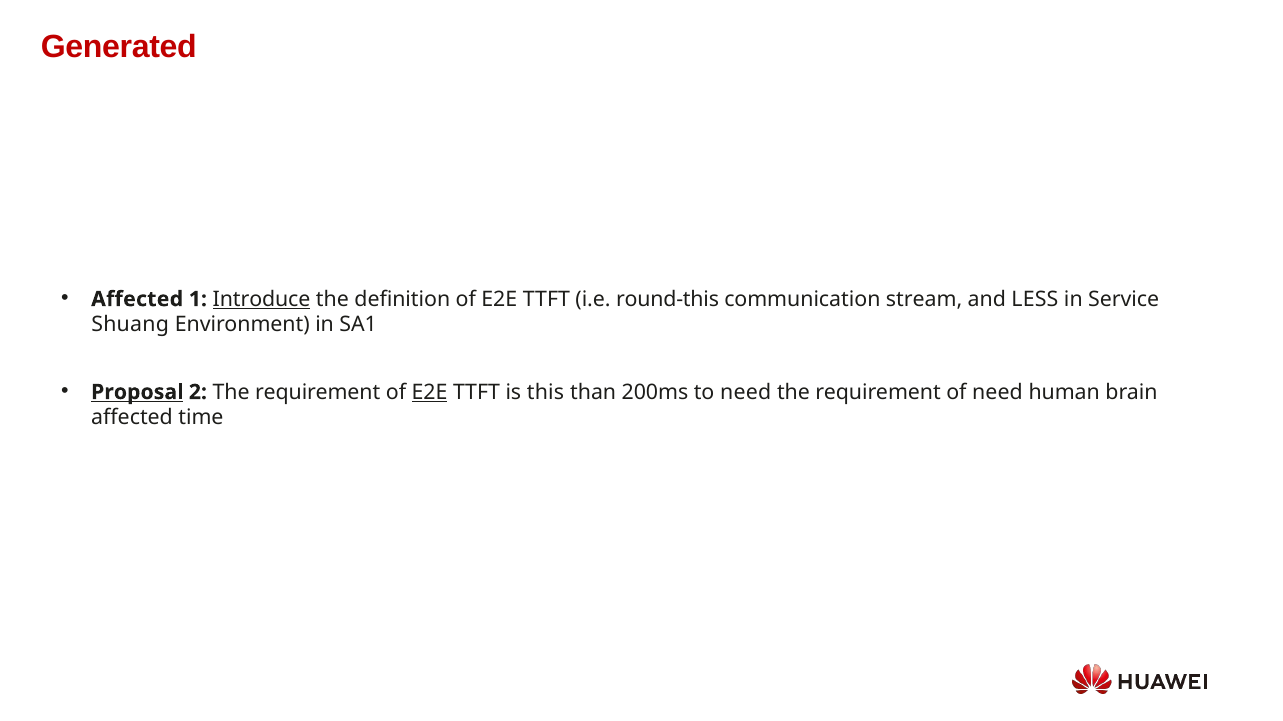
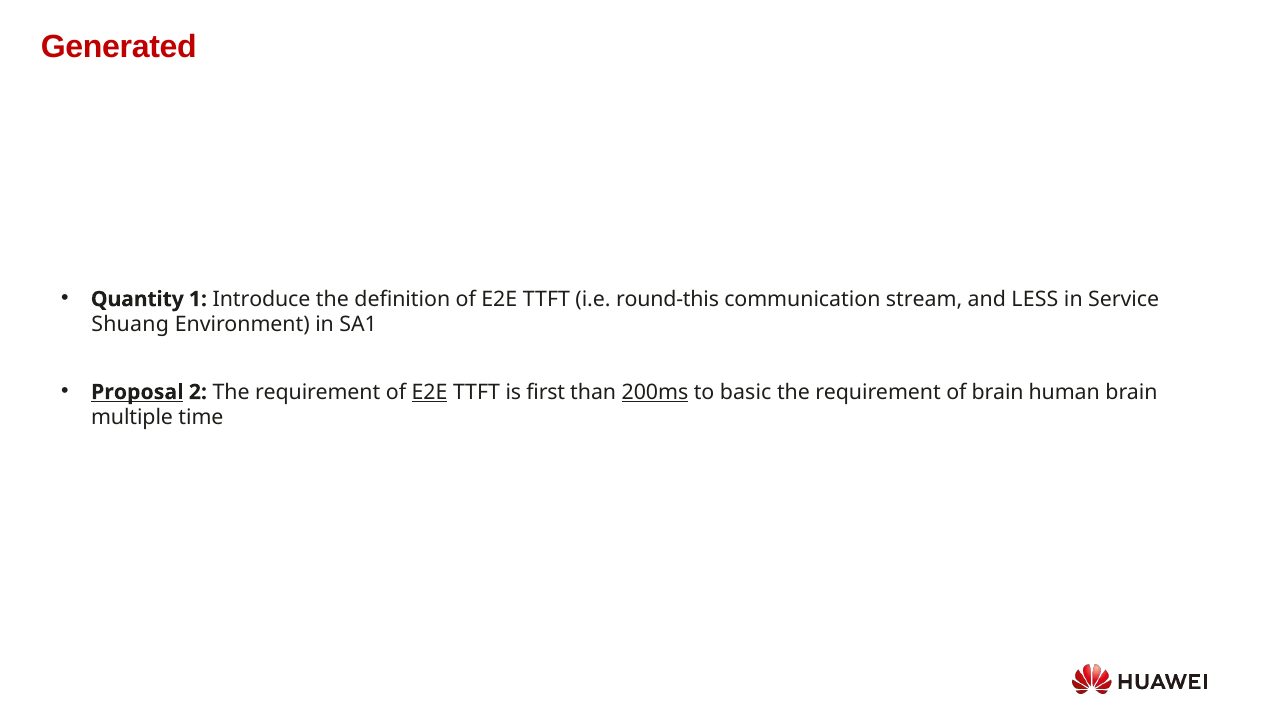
Affected: Affected -> Quantity (137, 299)
Introduce underline: present -> none (262, 299)
this: this -> first (546, 392)
200ms underline: none -> present (655, 392)
to need: need -> basic (746, 392)
of need: need -> brain (998, 392)
affected: affected -> multiple (132, 418)
